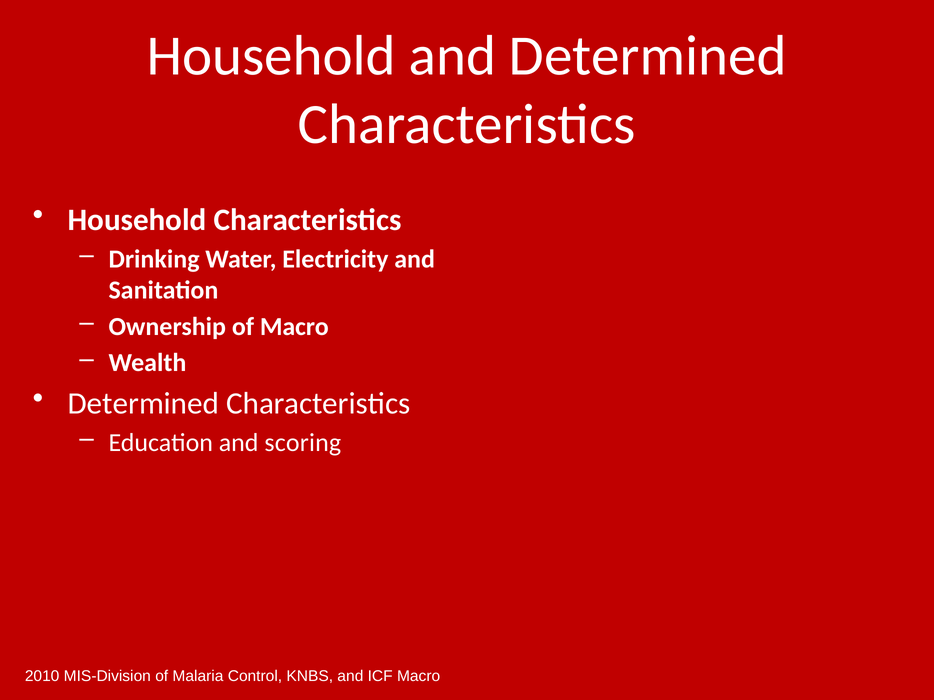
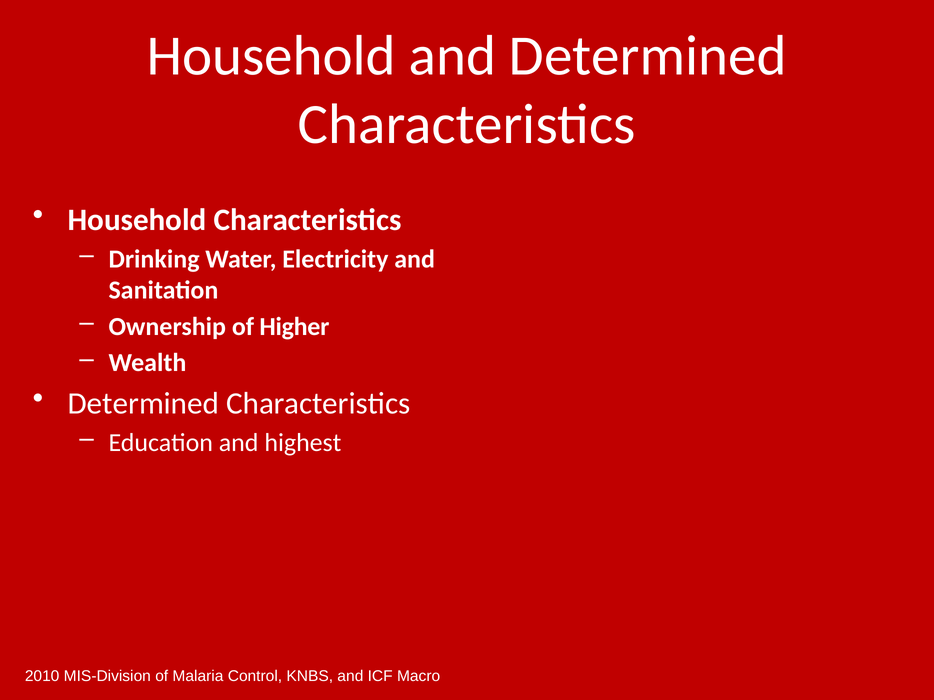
of Macro: Macro -> Higher (294, 327)
scoring: scoring -> highest (303, 443)
